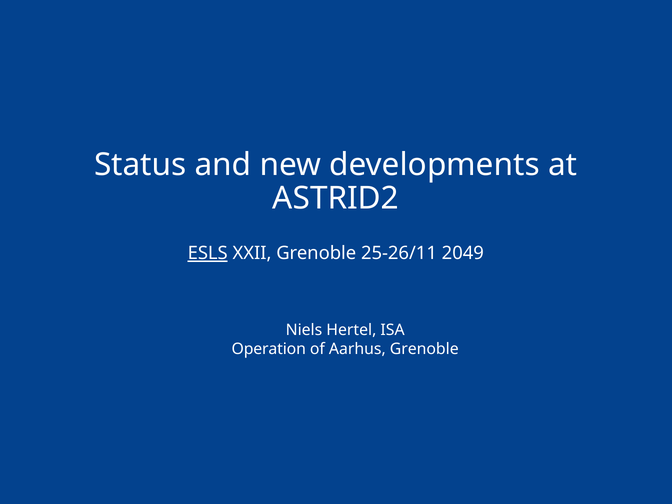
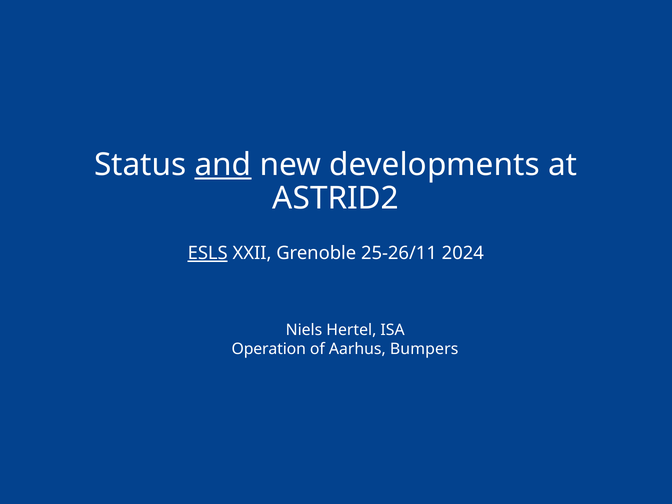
and underline: none -> present (223, 165)
2049: 2049 -> 2024 (463, 253)
Aarhus Grenoble: Grenoble -> Bumpers (424, 349)
